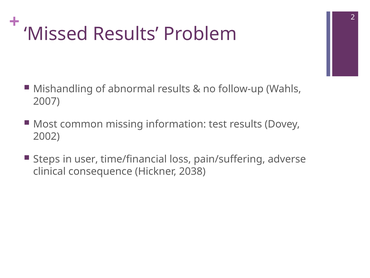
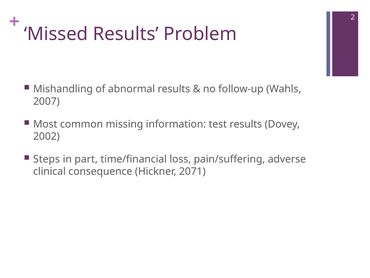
user: user -> part (86, 159)
2038: 2038 -> 2071 (192, 171)
